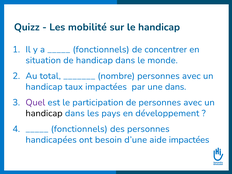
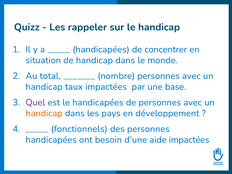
mobilité: mobilité -> rappeler (87, 27)
fonctionnels: fonctionnels -> handicapées (101, 49)
une dans: dans -> base (176, 87)
le participation: participation -> handicapées (98, 102)
handicap colour: black -> orange (44, 113)
